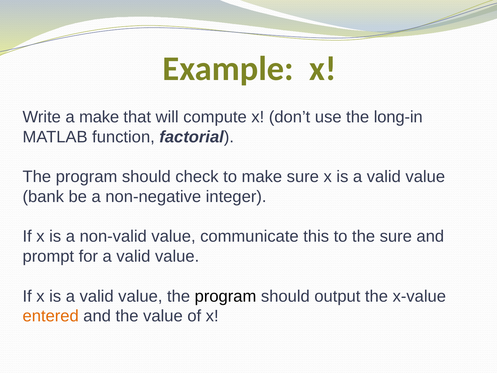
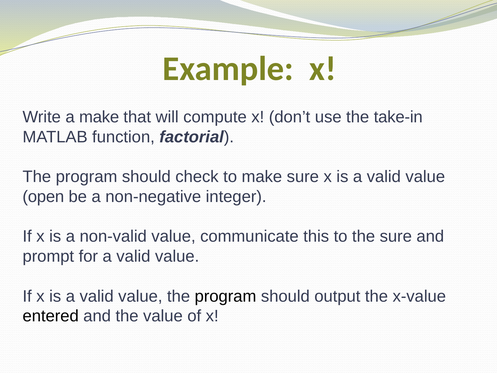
long-in: long-in -> take-in (398, 117)
bank: bank -> open (43, 197)
entered colour: orange -> black (51, 316)
